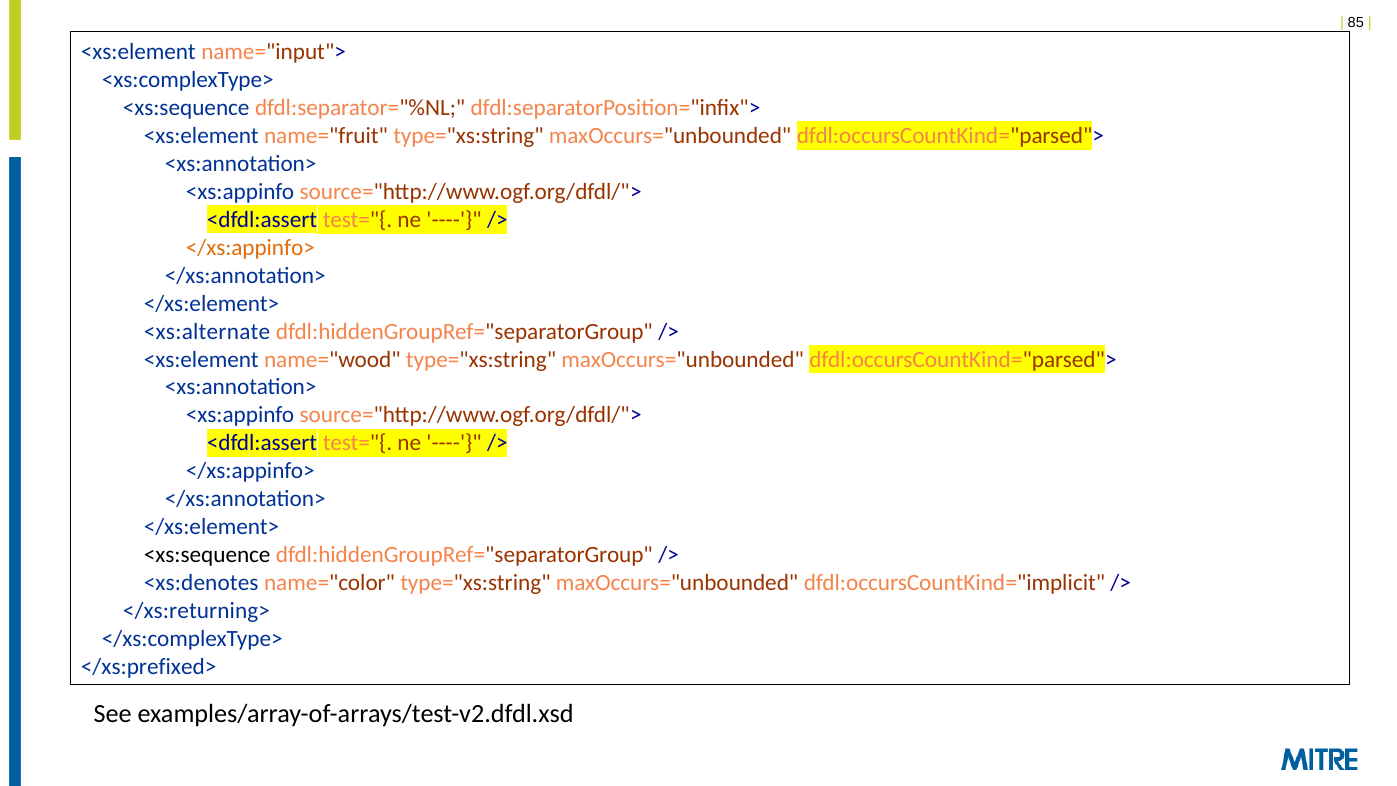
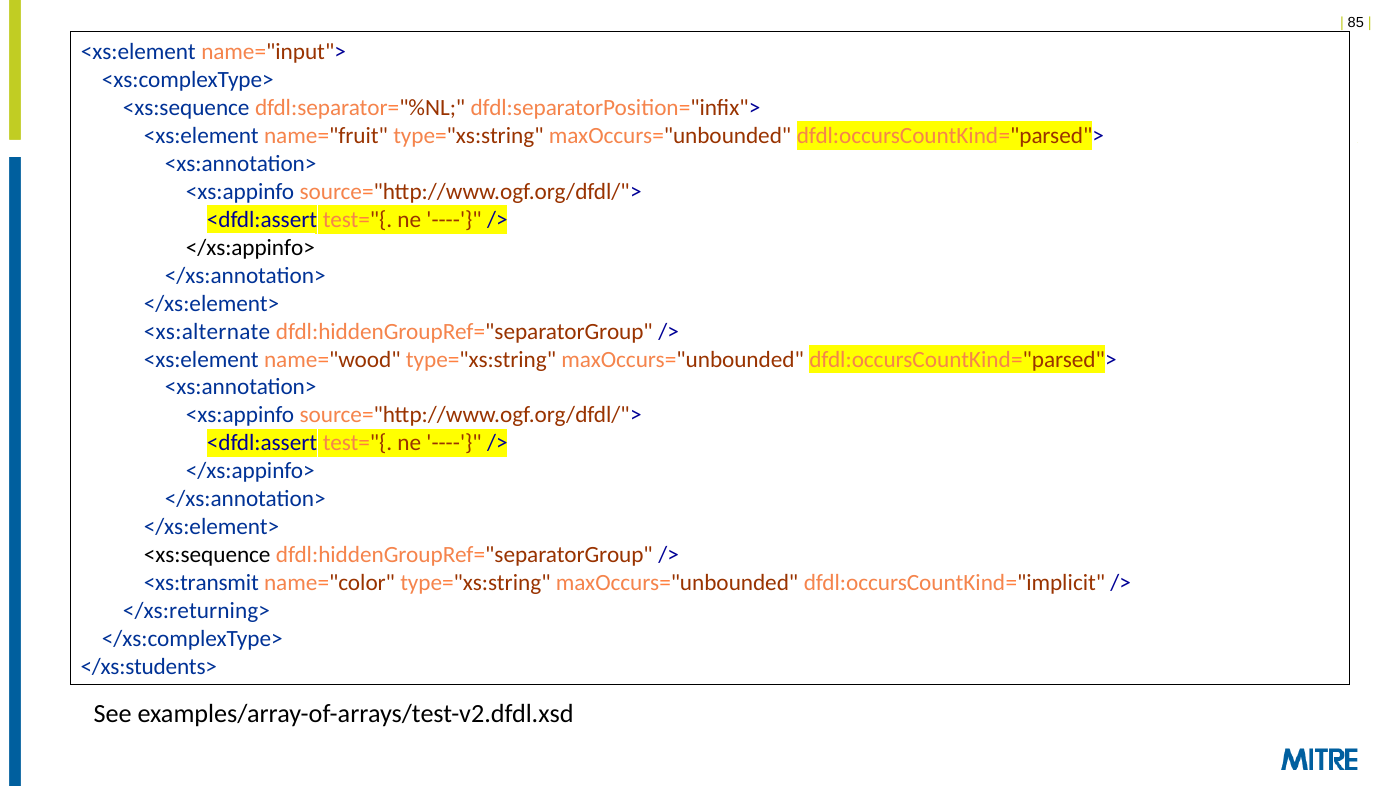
</xs:appinfo> colour: orange -> black (250, 248)
<xs:denotes: <xs:denotes -> <xs:transmit (201, 583)
</xs:prefixed>: </xs:prefixed> -> </xs:students> (149, 666)
